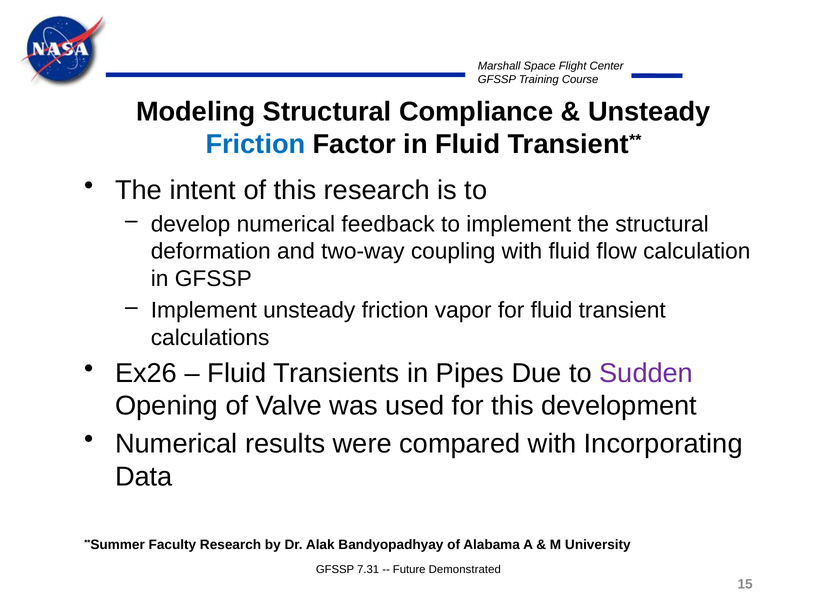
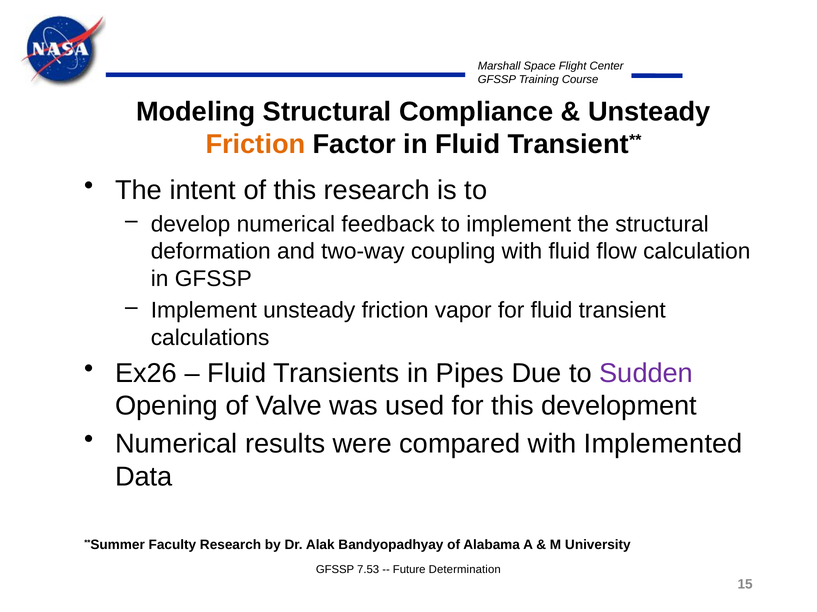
Friction colour: blue -> orange (255, 145)
Incorporating: Incorporating -> Implemented (663, 444)
7.31: 7.31 -> 7.53 (368, 570)
Demonstrated: Demonstrated -> Determination (465, 570)
